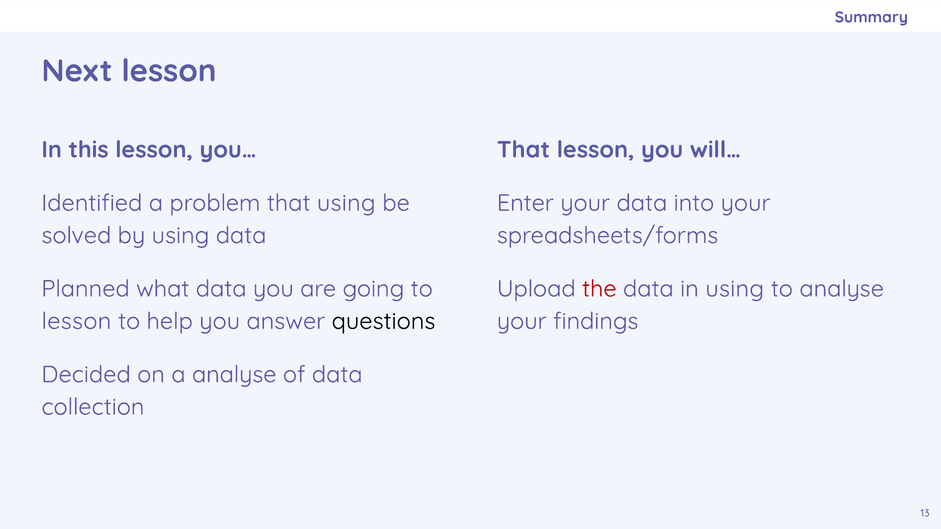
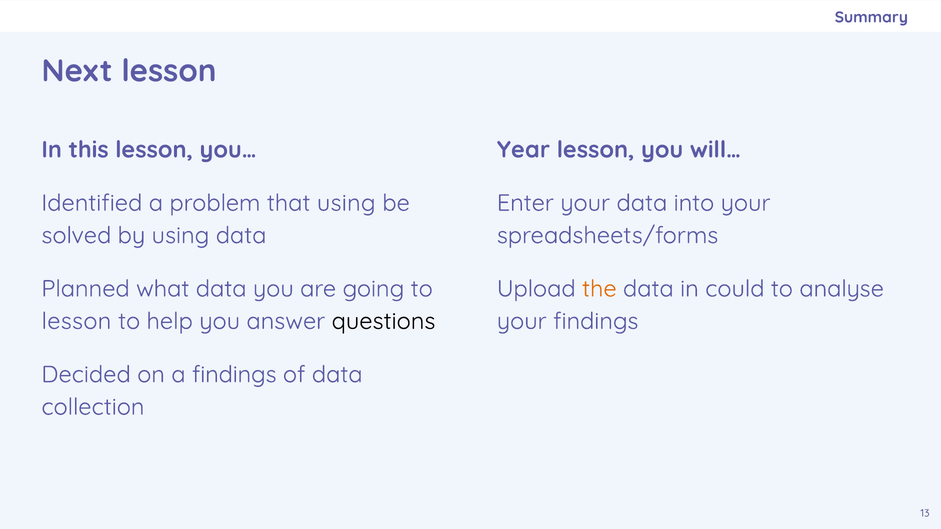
That: That -> Year (523, 150)
the colour: red -> orange (599, 289)
in using: using -> could (735, 289)
a analyse: analyse -> findings (234, 375)
